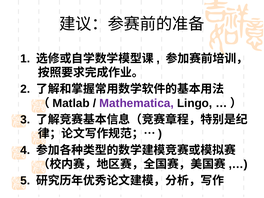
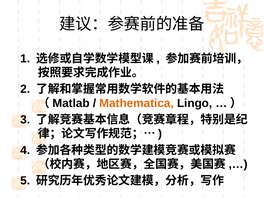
Mathematica colour: purple -> orange (137, 103)
